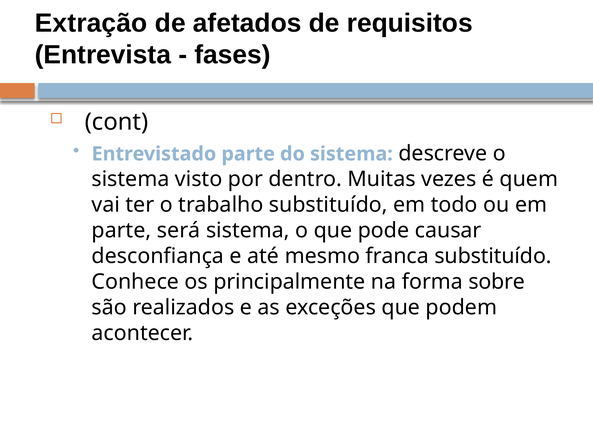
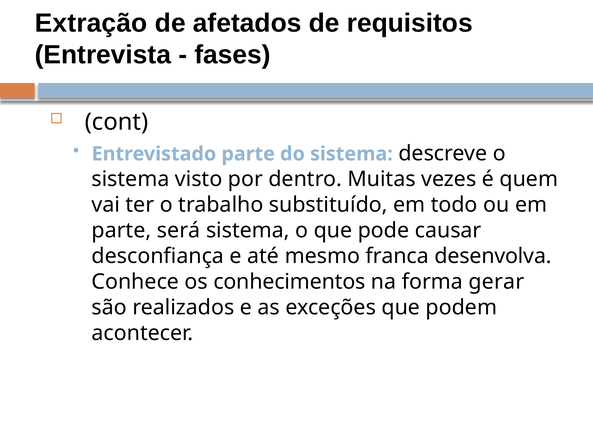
franca substituído: substituído -> desenvolva (493, 256)
principalmente: principalmente -> conhecimentos (289, 282)
sobre: sobre -> gerar (496, 282)
